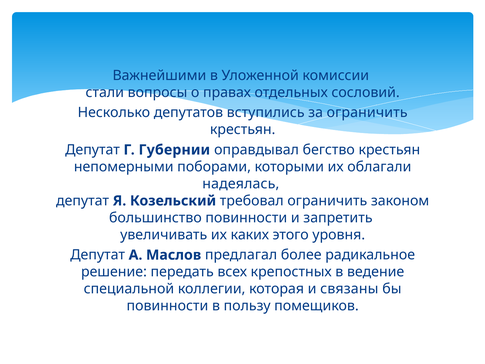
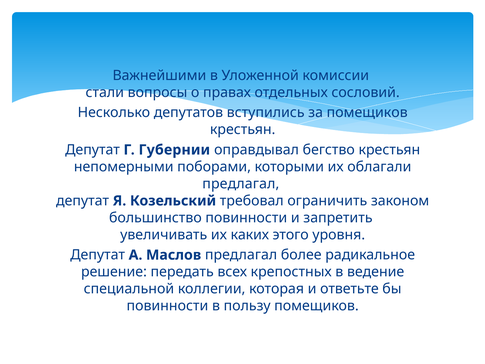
за ограничить: ограничить -> помещиков (367, 113)
надеялась: надеялась -> предлагал (241, 184)
связаны: связаны -> ответьте (349, 289)
